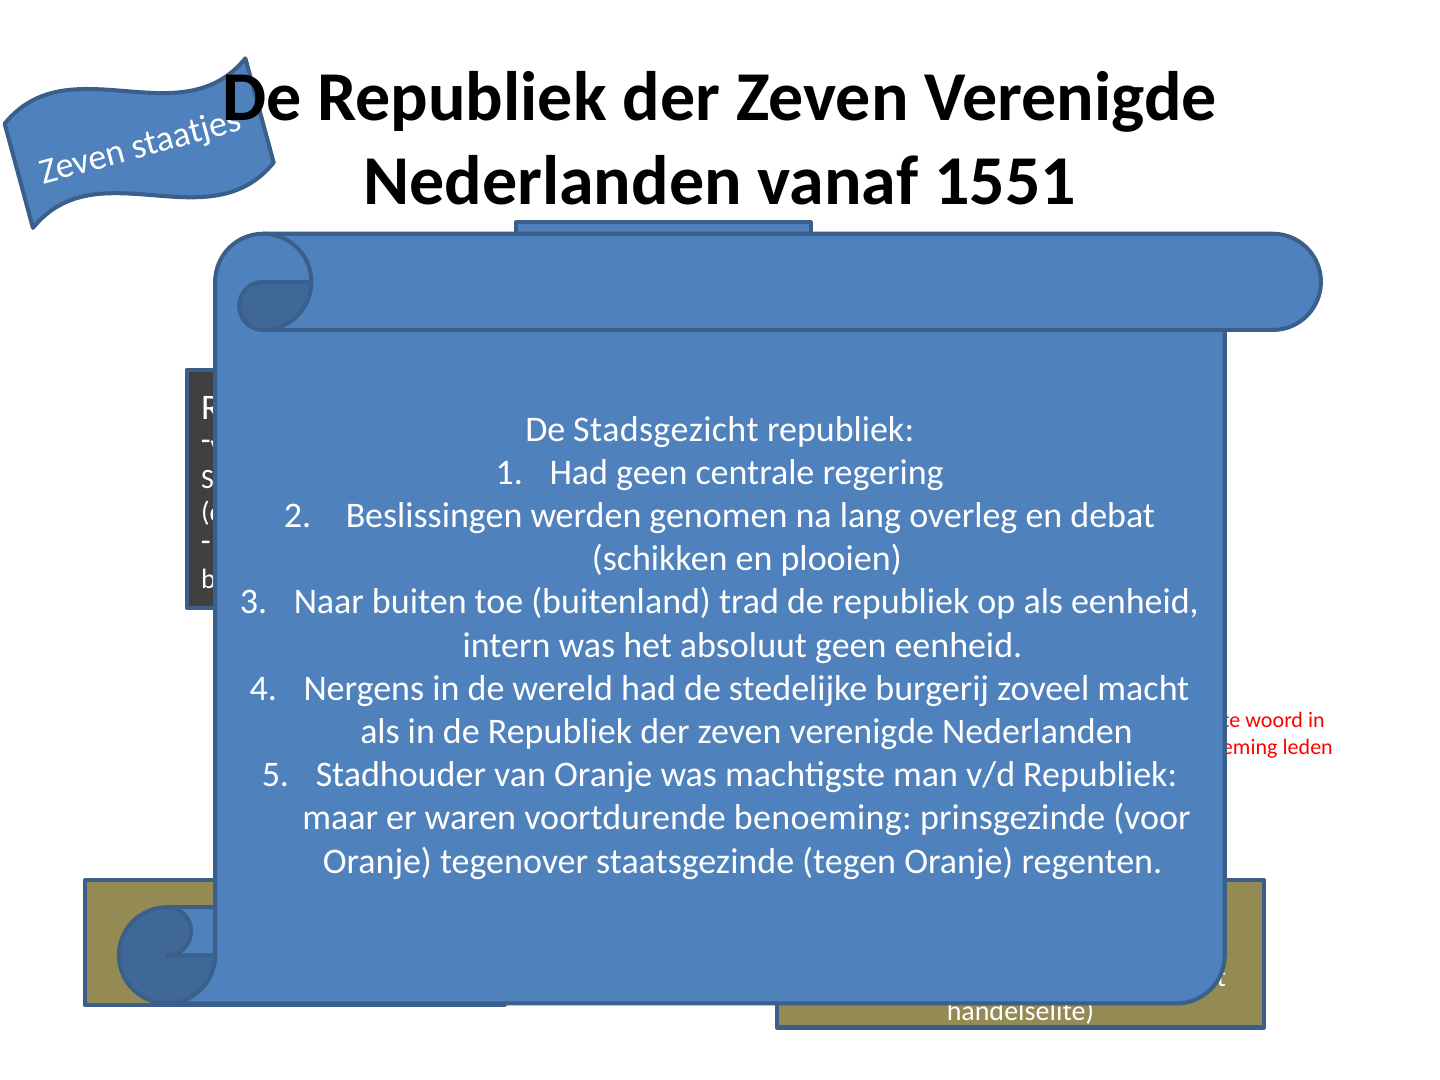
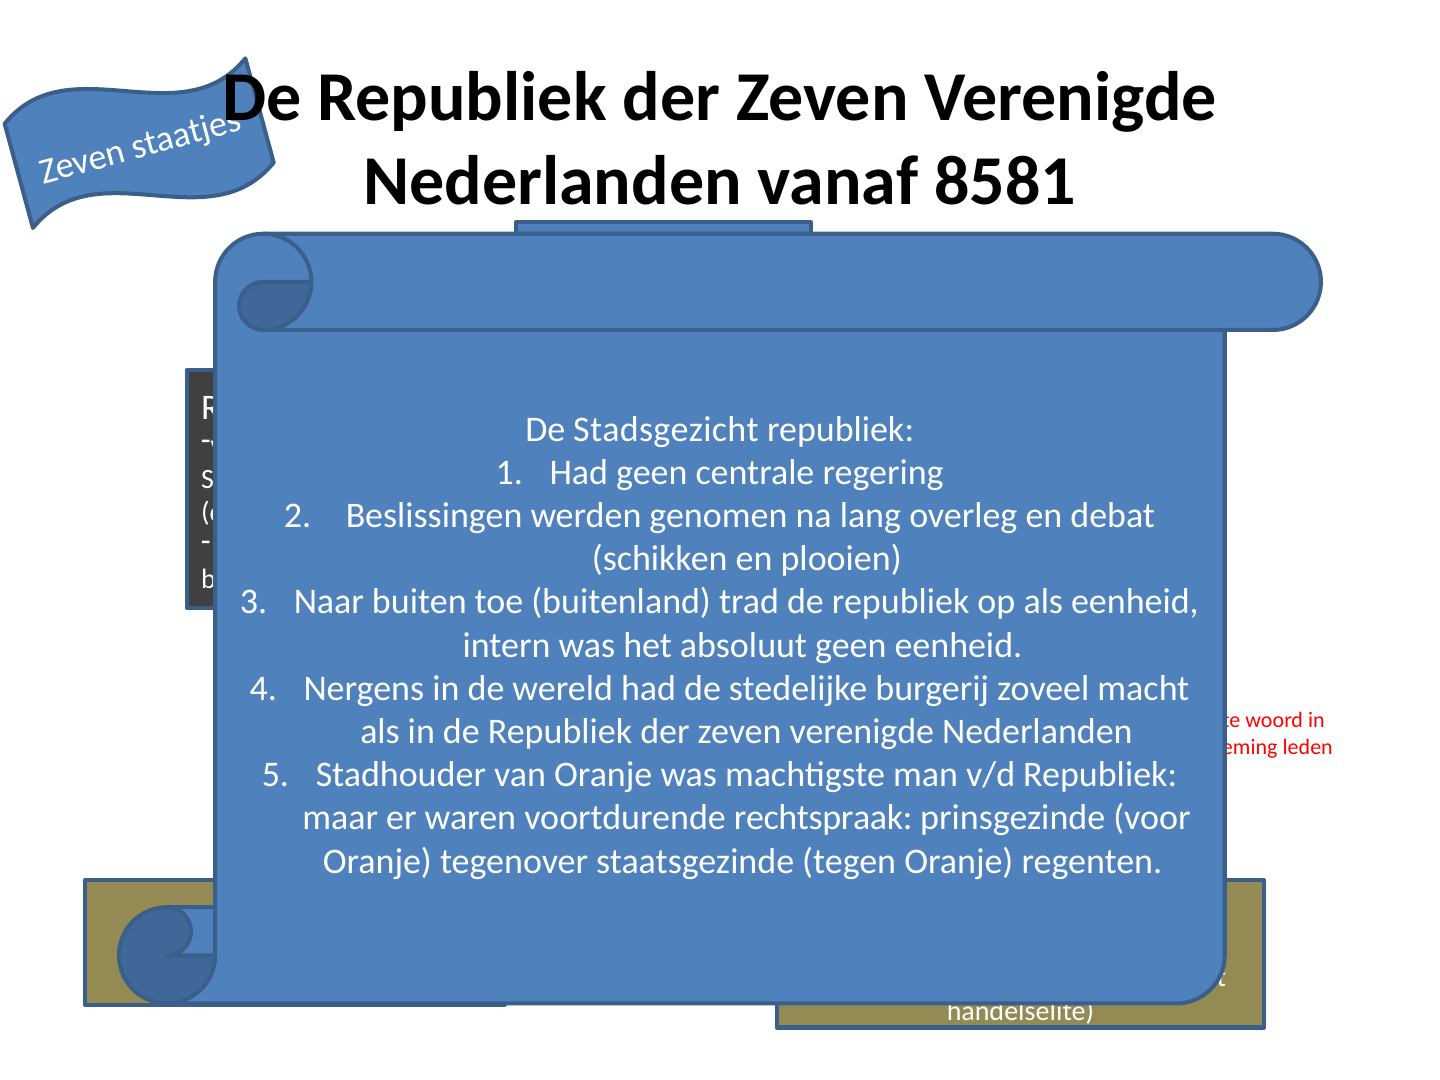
1551: 1551 -> 8581 (1005, 181)
voortdurende benoeming: benoeming -> rechtspraak (823, 818)
